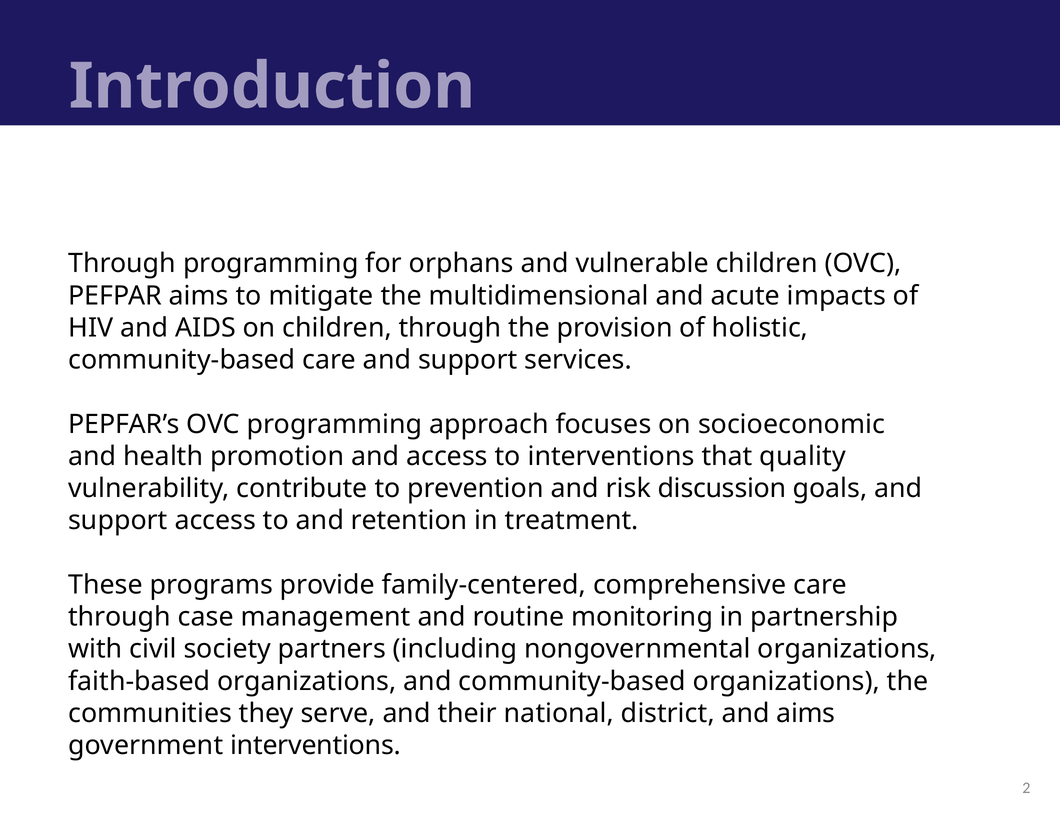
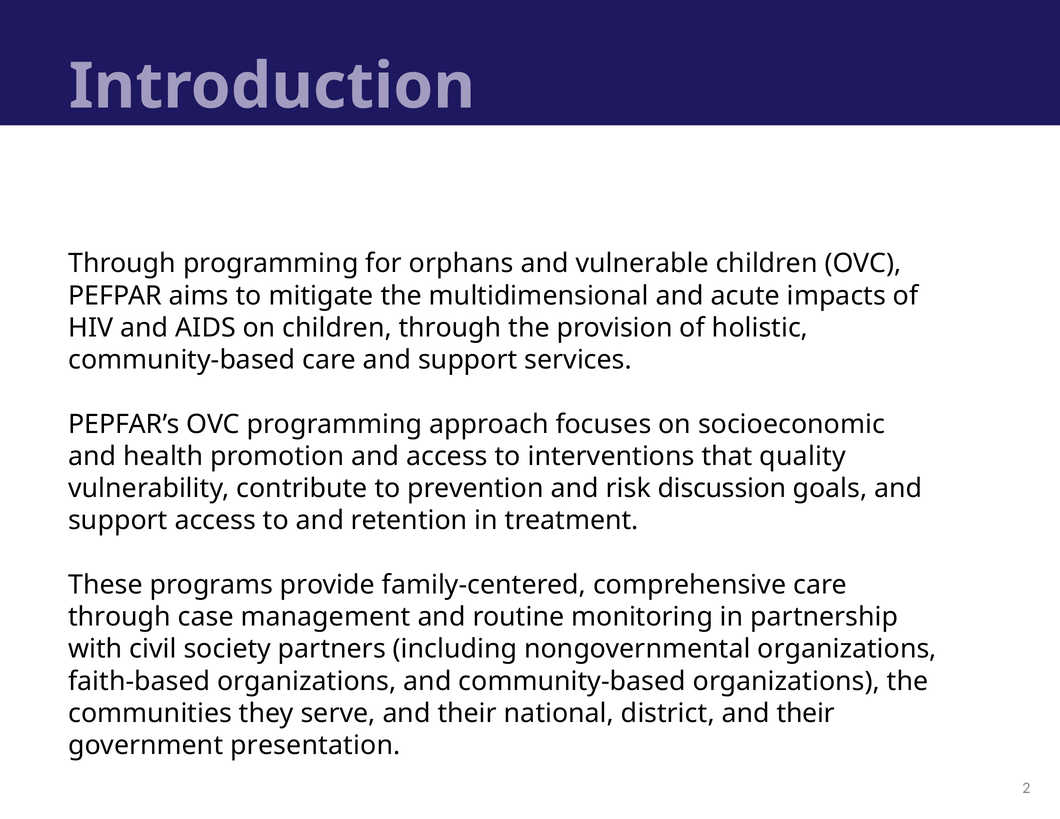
district and aims: aims -> their (806, 713)
government interventions: interventions -> presentation (315, 746)
